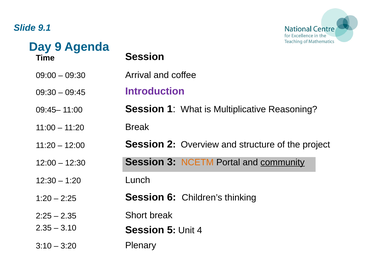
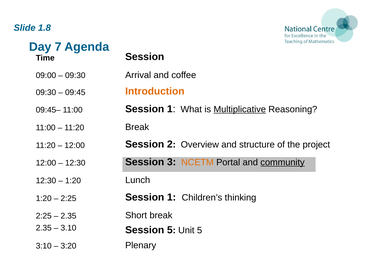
9.1: 9.1 -> 1.8 (44, 28)
9: 9 -> 7 (58, 47)
Introduction colour: purple -> orange (155, 91)
Multiplicative underline: none -> present (240, 110)
2:25 Session 6: 6 -> 1 (172, 198)
Unit 4: 4 -> 5 (200, 231)
